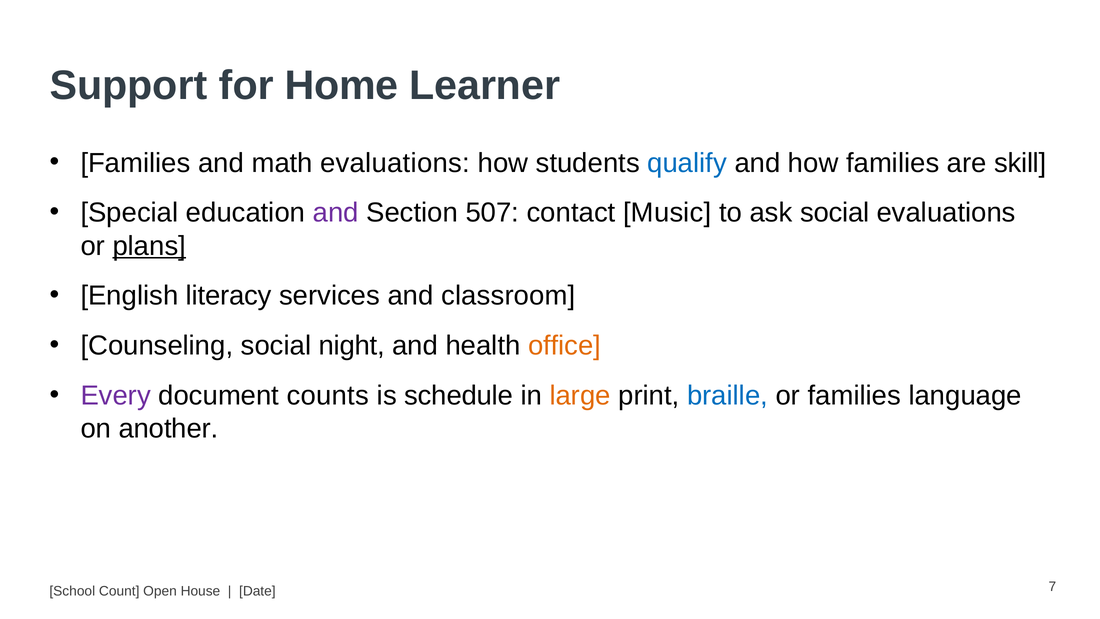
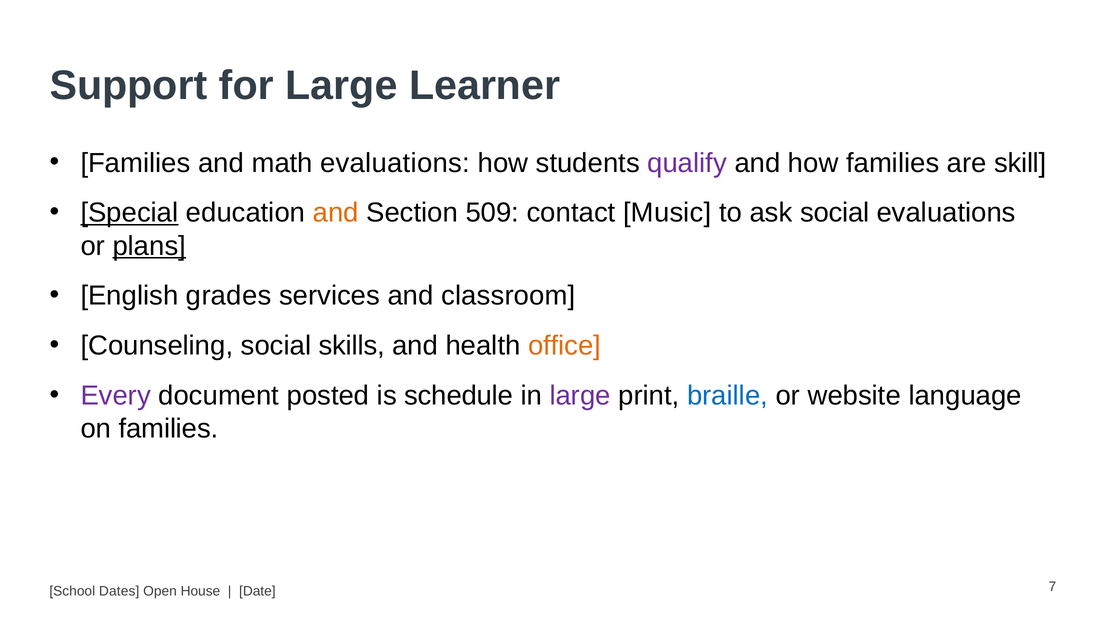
for Home: Home -> Large (341, 85)
qualify colour: blue -> purple (687, 163)
Special underline: none -> present (129, 213)
and colour: purple -> orange (336, 213)
507: 507 -> 509 (492, 213)
literacy: literacy -> grades (229, 296)
night: night -> skills (352, 346)
counts: counts -> posted (328, 396)
large colour: orange -> purple (580, 396)
or families: families -> website (854, 396)
on another: another -> families (168, 429)
Count: Count -> Dates (119, 591)
